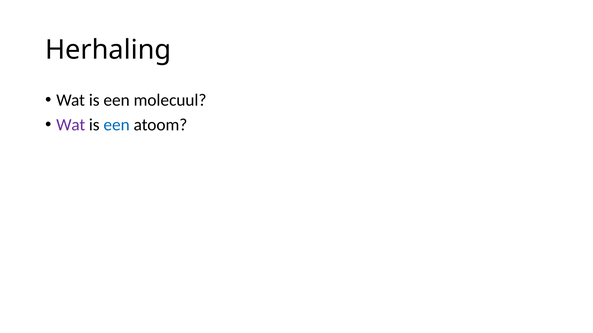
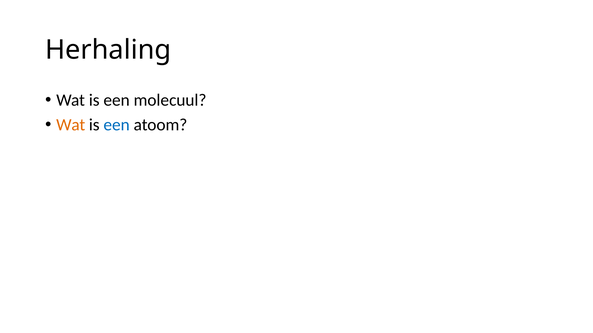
Wat colour: purple -> orange (71, 125)
